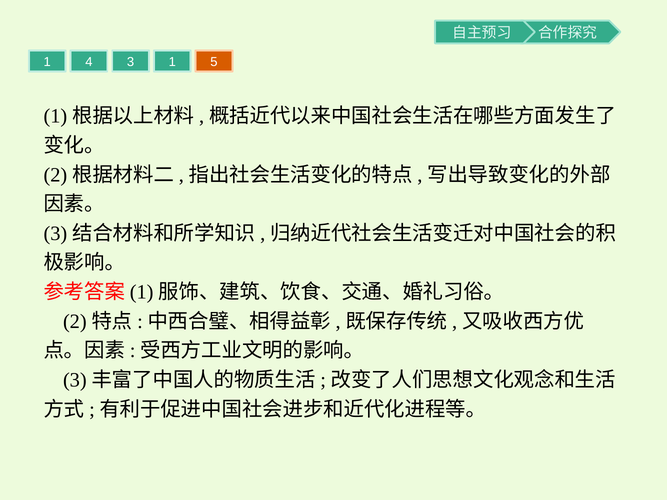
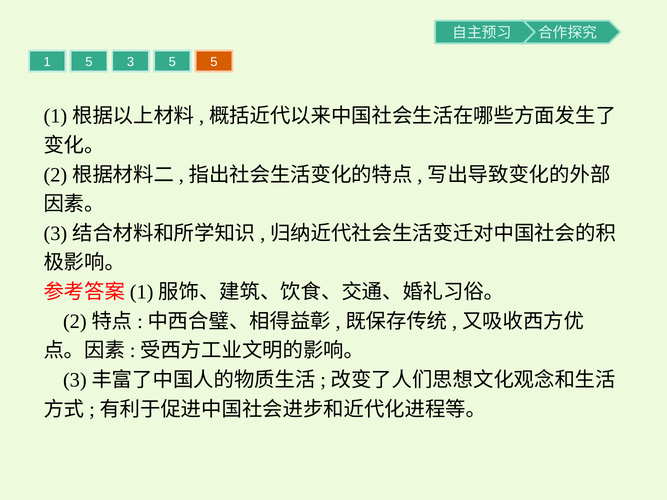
1 4: 4 -> 5 (89, 62)
3 1: 1 -> 5 (172, 62)
